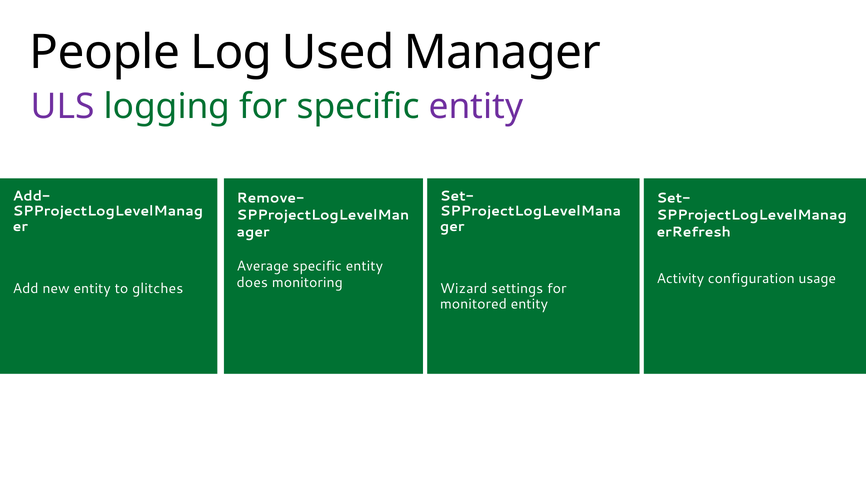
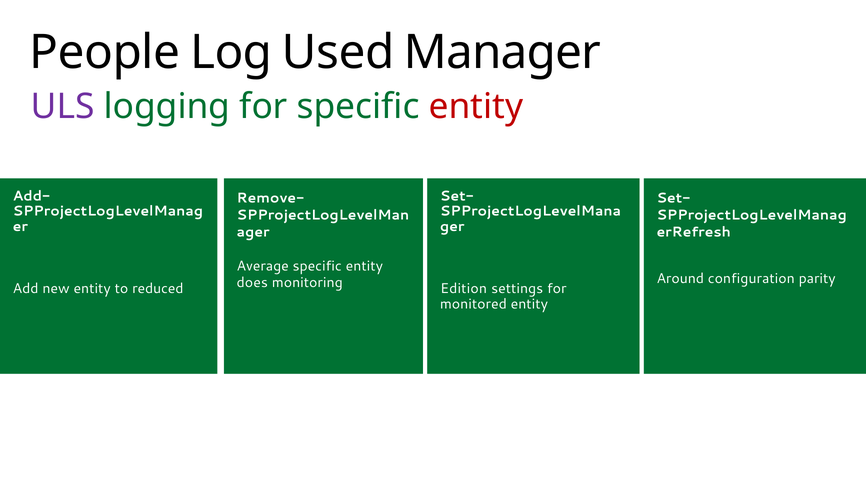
entity colour: purple -> red (476, 106)
Activity: Activity -> Around (680, 279)
usage: usage -> parity (817, 279)
glitches: glitches -> reduced (158, 289)
Wizard: Wizard -> Edition (464, 289)
